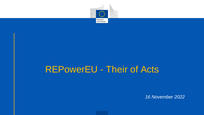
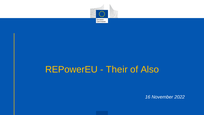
Acts: Acts -> Also (150, 69)
